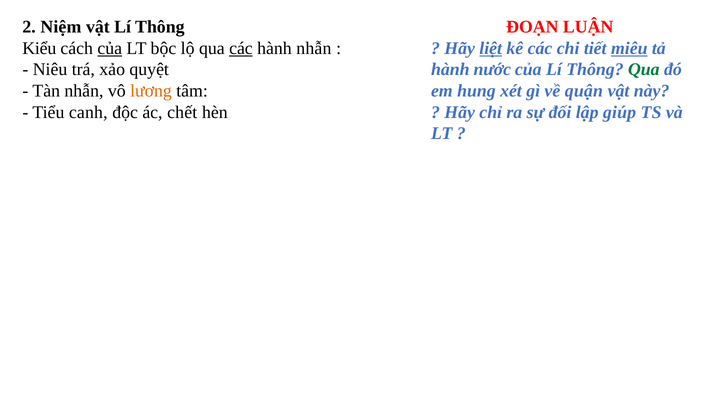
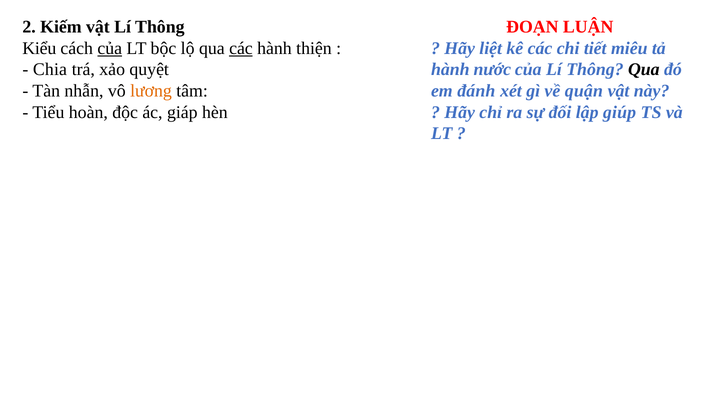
Niệm: Niệm -> Kiếm (61, 27)
hành nhẫn: nhẫn -> thiện (314, 48)
liệt underline: present -> none (491, 48)
miêu underline: present -> none (629, 48)
Niêu: Niêu -> Chia (50, 69)
Qua colour: green -> black (644, 69)
hung: hung -> đánh (476, 91)
canh: canh -> hoàn (88, 112)
chết: chết -> giáp (182, 112)
